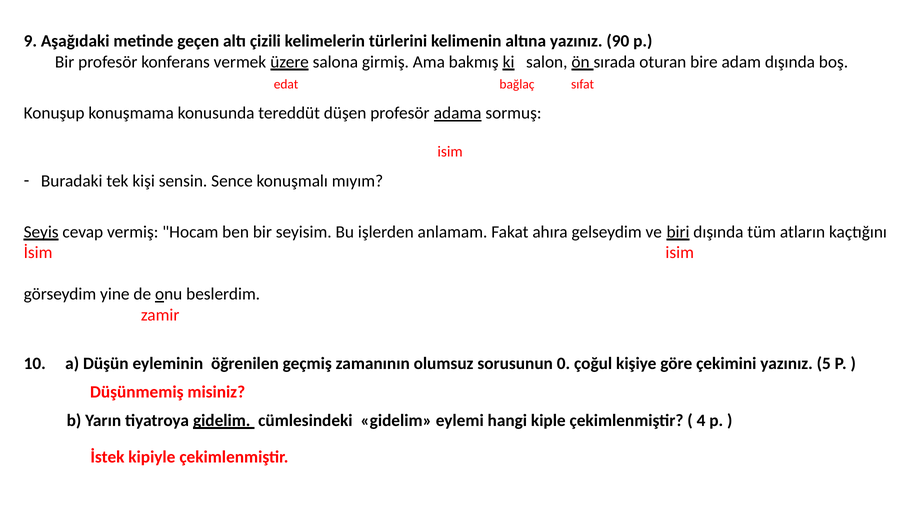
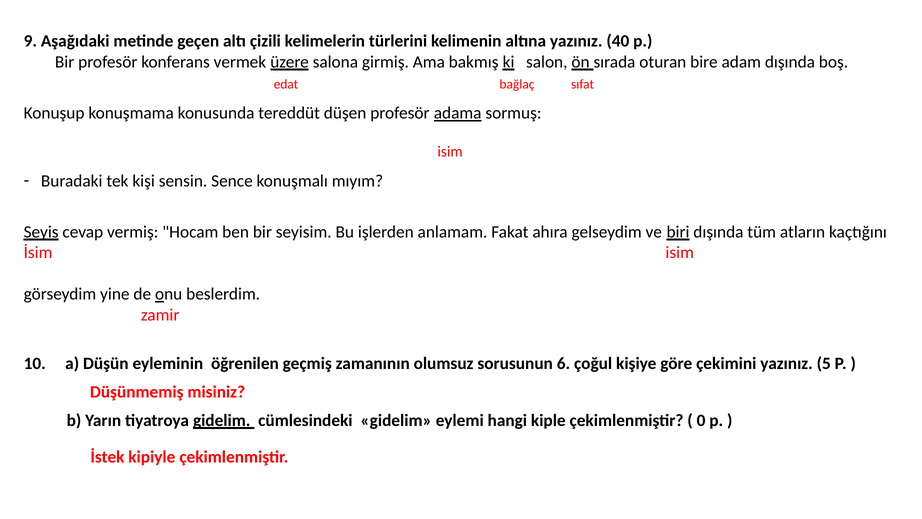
90: 90 -> 40 (618, 41)
0: 0 -> 6 (564, 364)
4: 4 -> 0 (701, 420)
